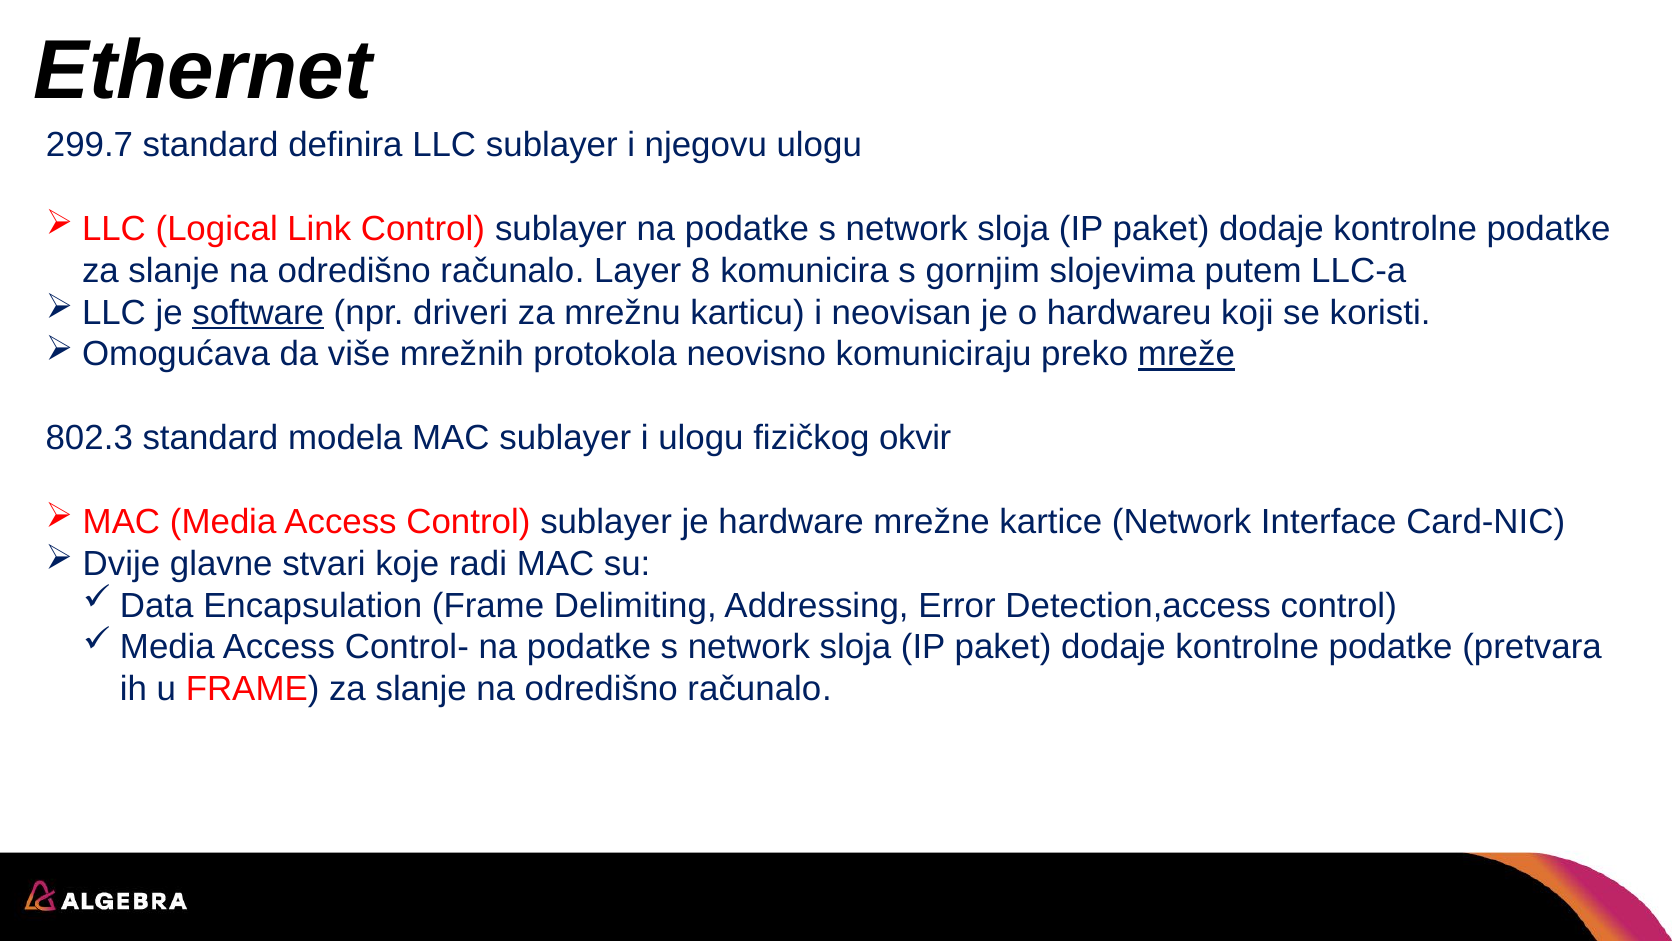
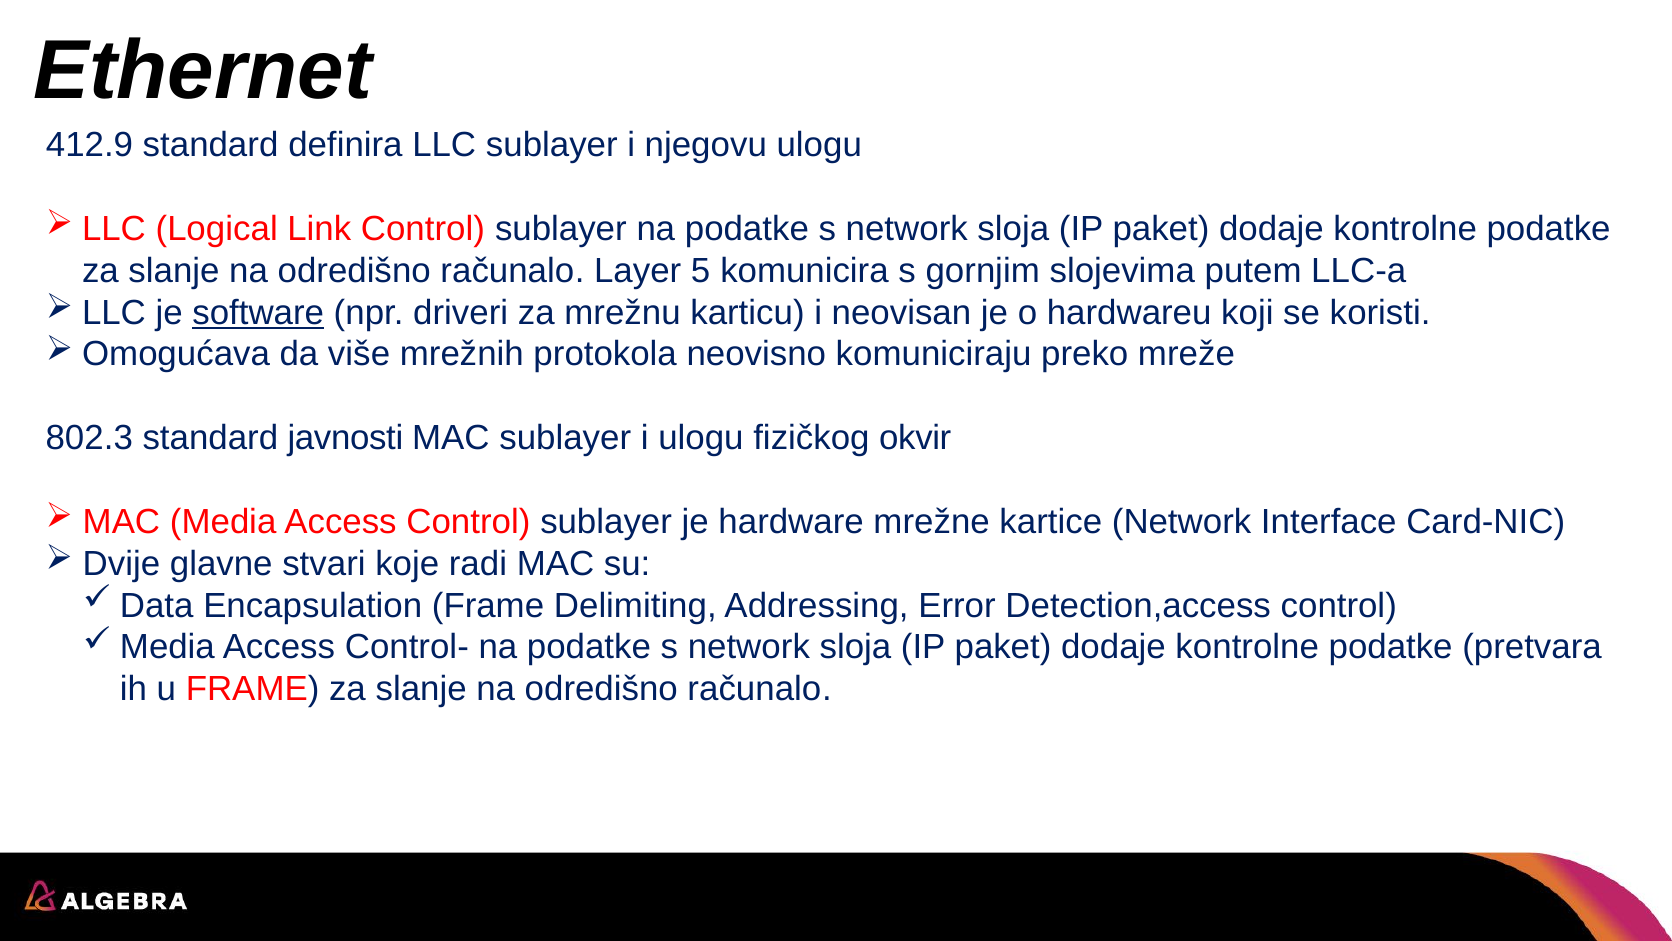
299.7: 299.7 -> 412.9 (90, 145)
8: 8 -> 5 (701, 271)
mreže underline: present -> none (1186, 354)
modela: modela -> javnosti (345, 438)
